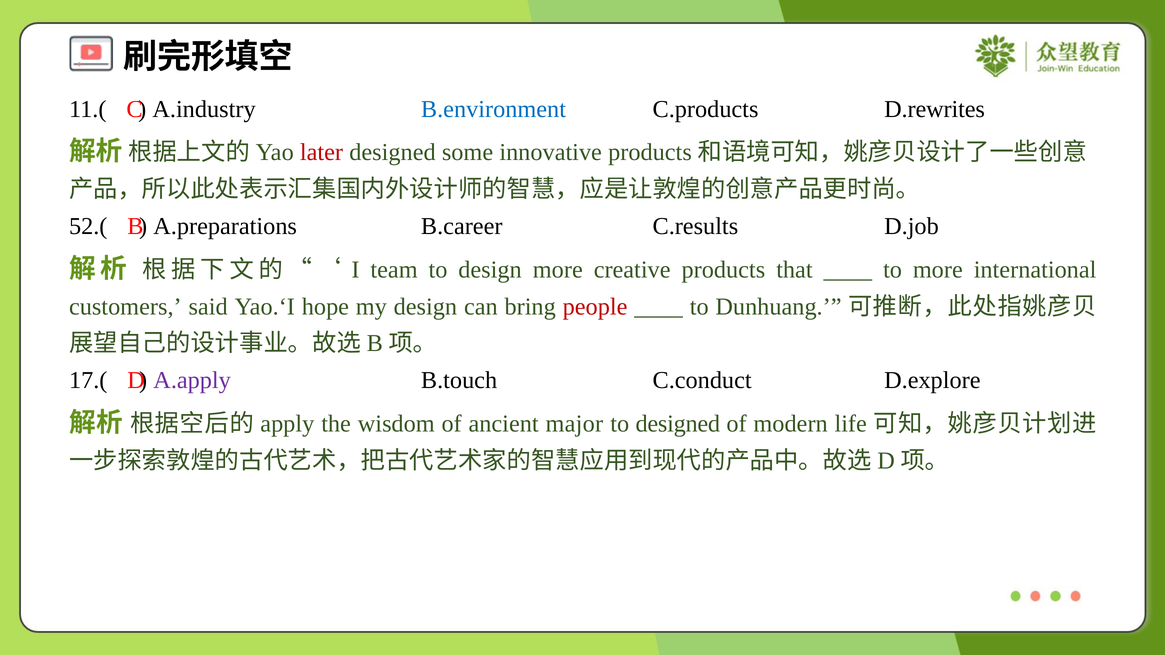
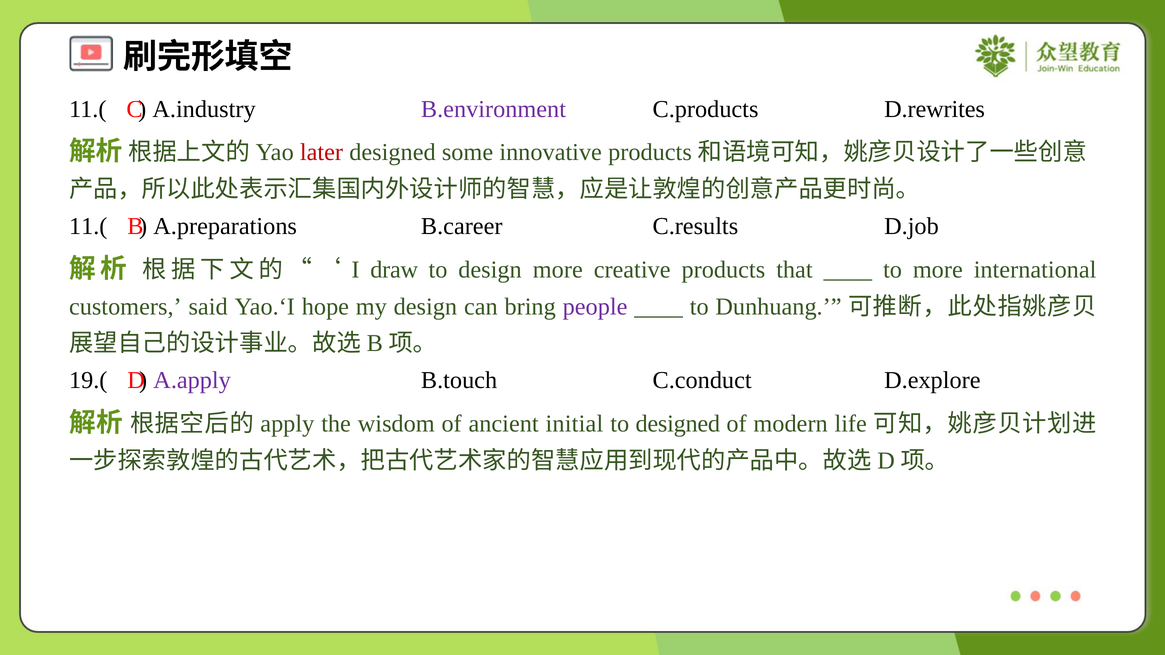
B.environment colour: blue -> purple (493, 109)
52.(: 52.( -> 11.( (88, 226)
team: team -> draw (394, 270)
people colour: red -> purple (595, 307)
17.(: 17.( -> 19.( (88, 380)
major: major -> initial (574, 424)
